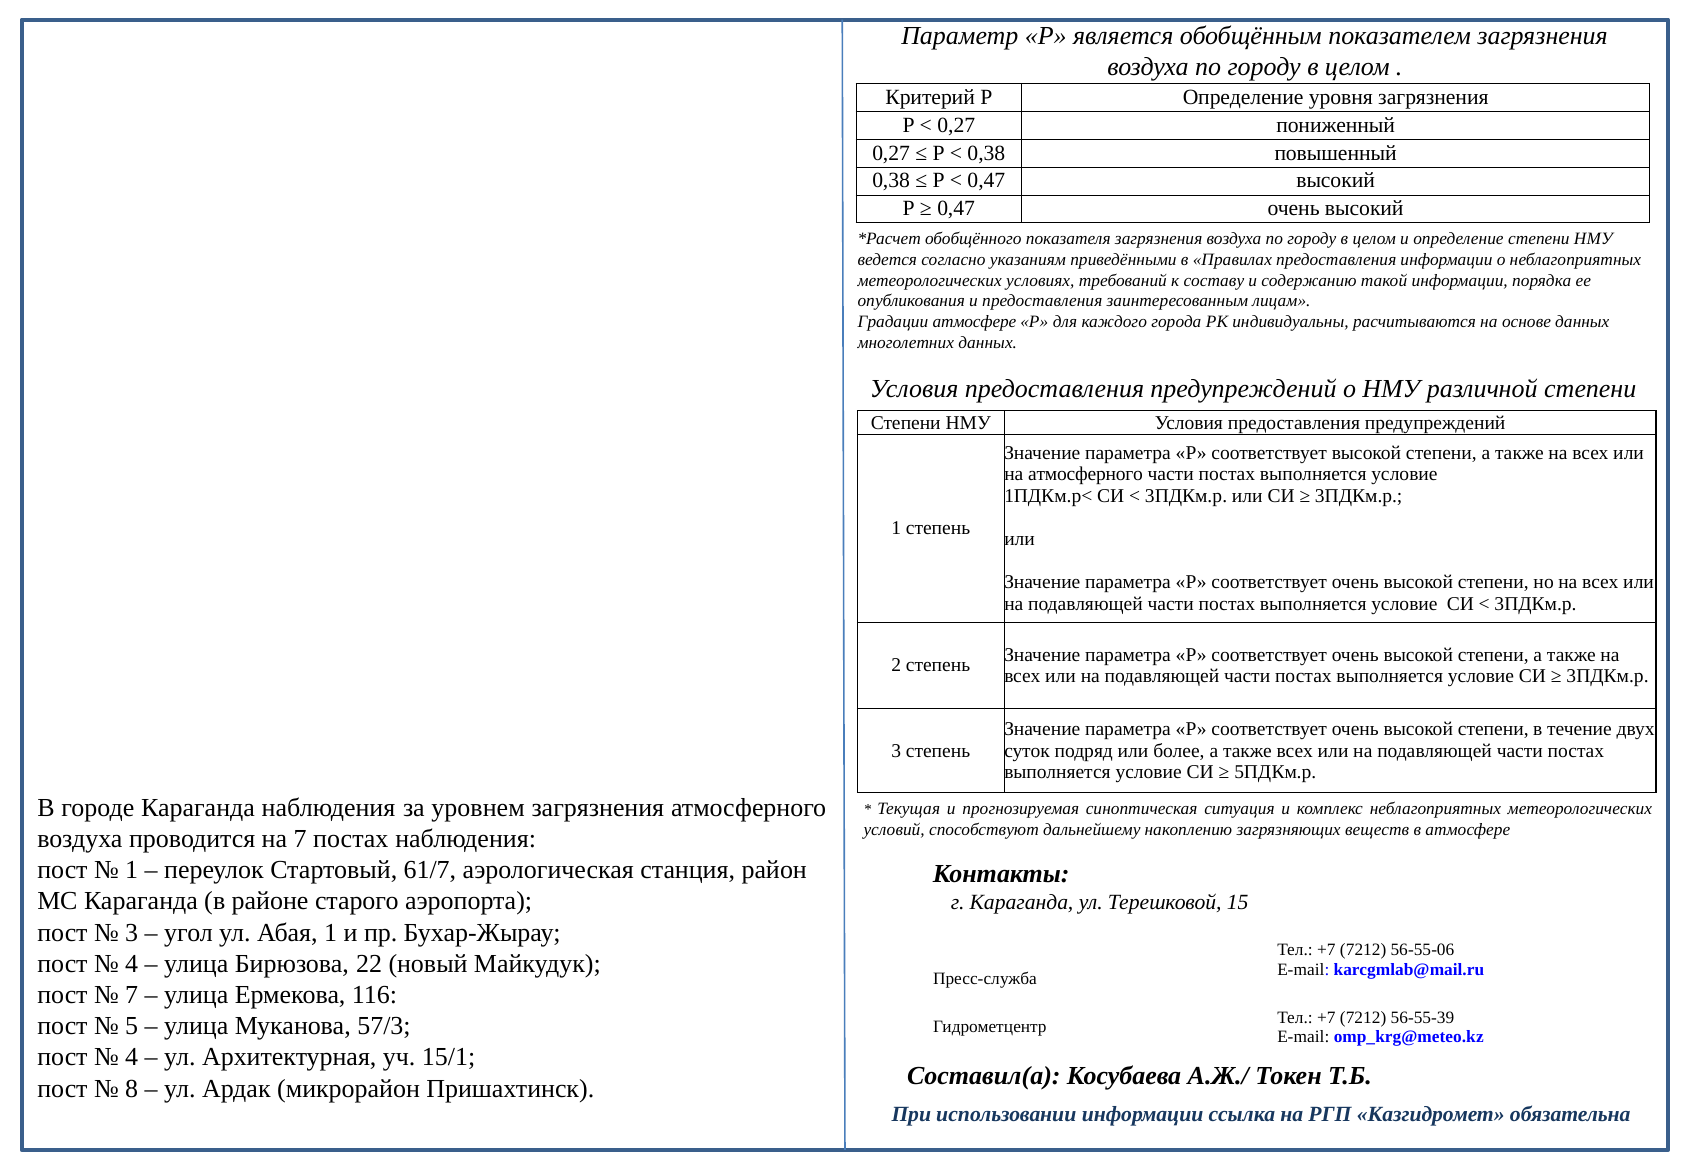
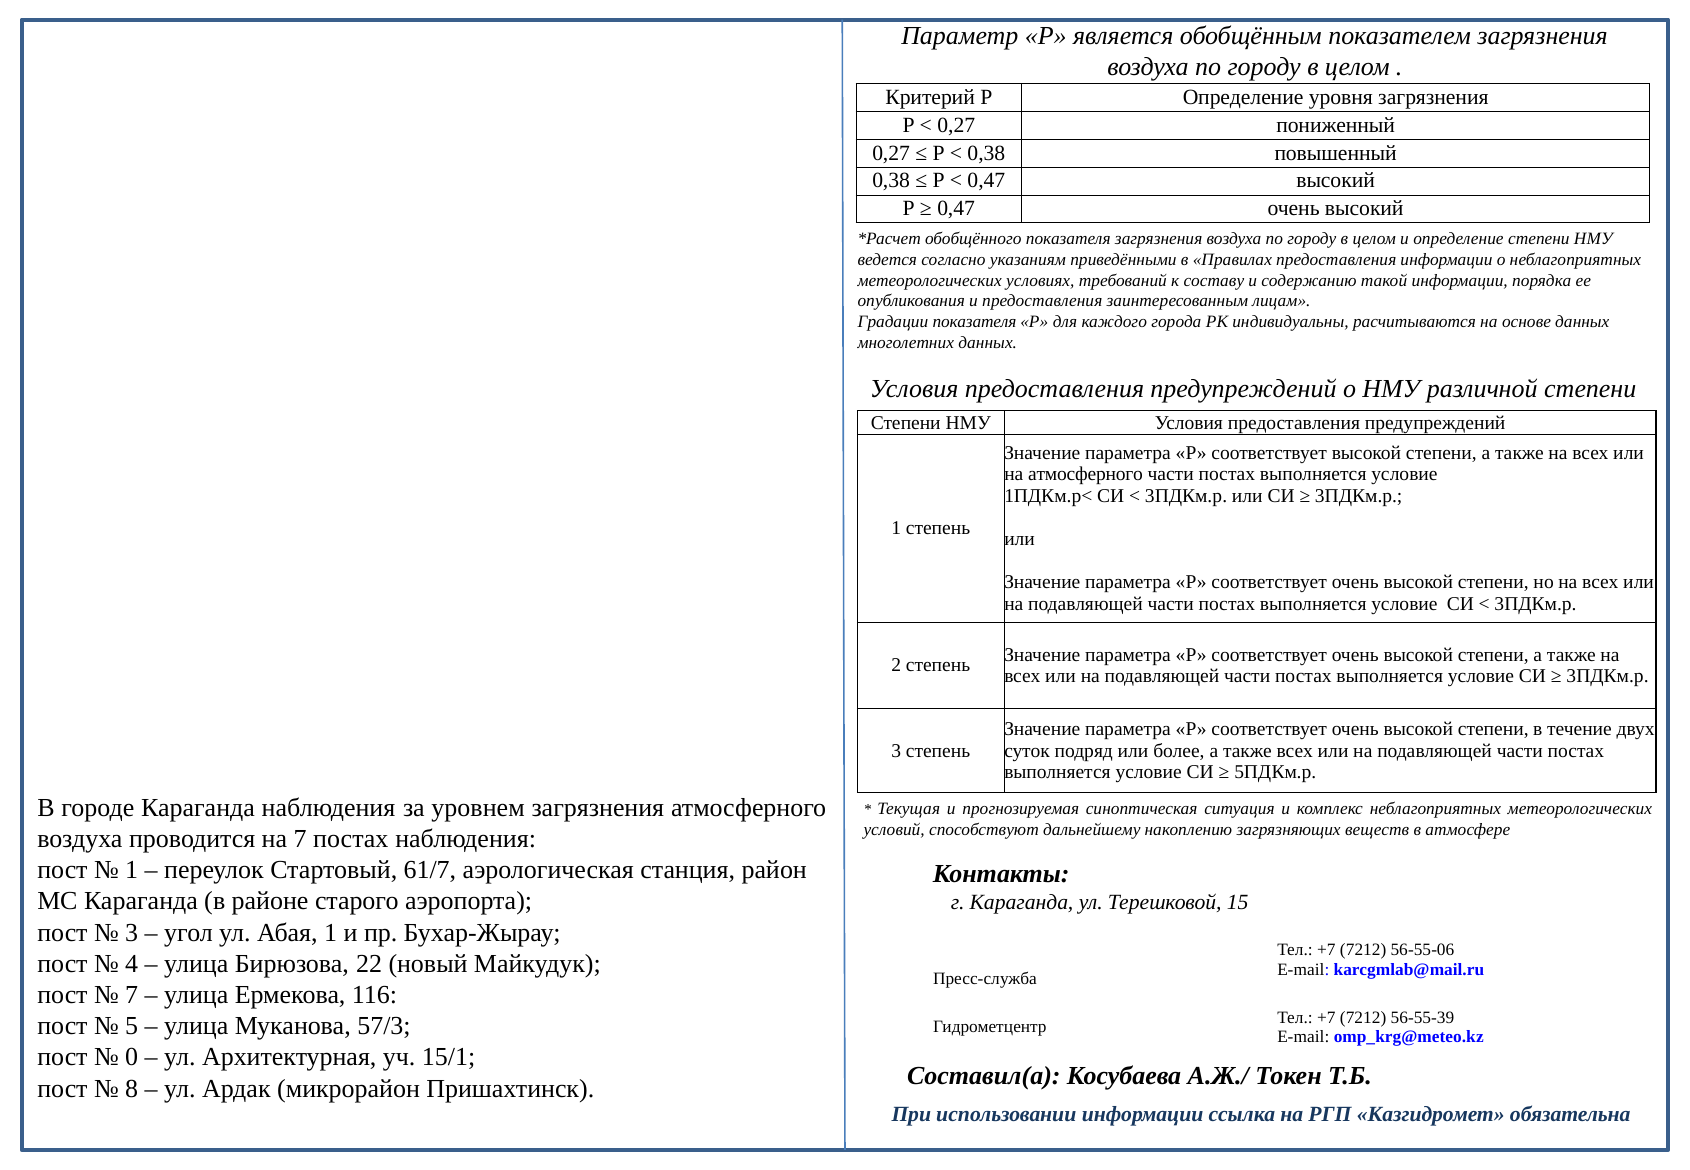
Градации атмосфере: атмосфере -> показателя (974, 322)
4: 4 -> 0 (132, 1057)
